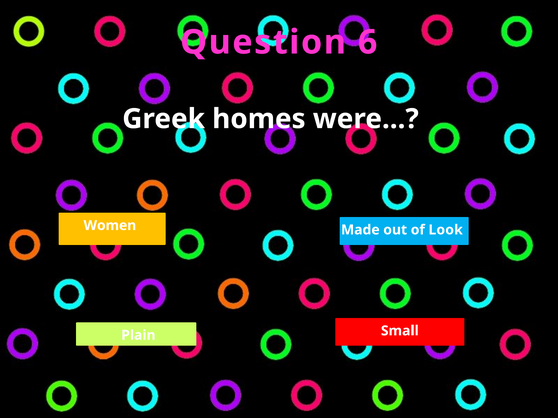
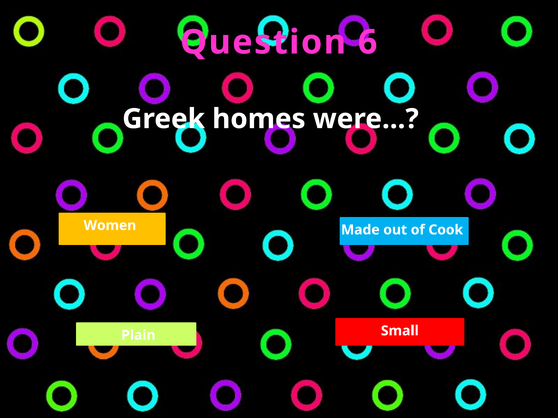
Look: Look -> Cook (446, 230)
